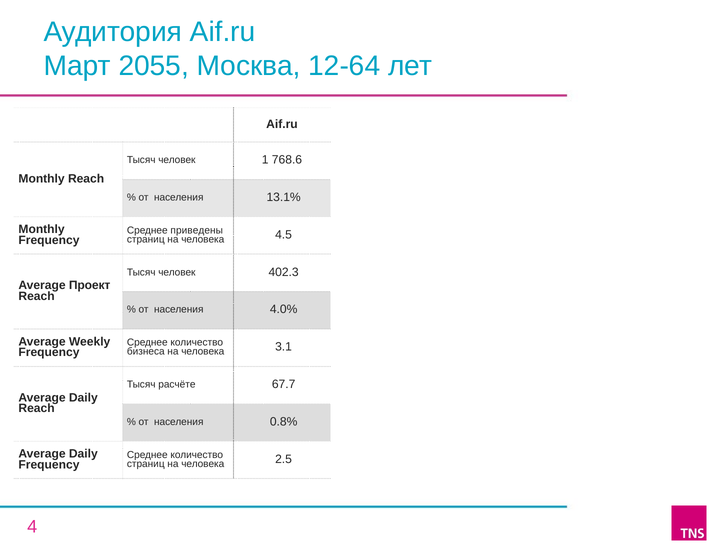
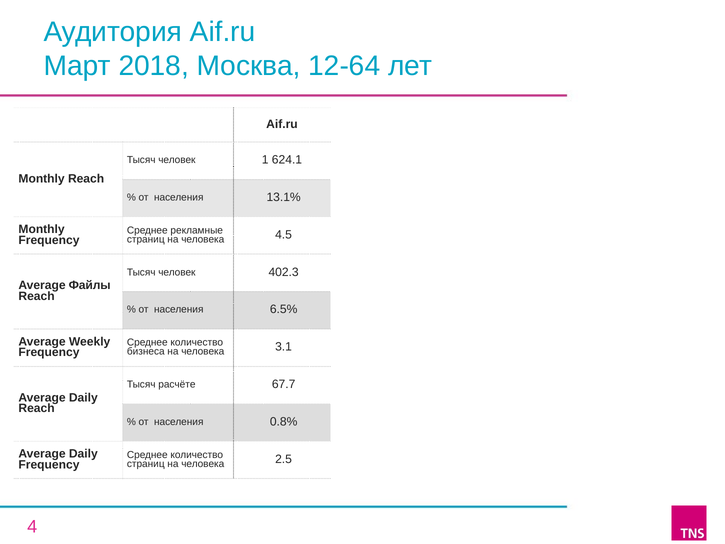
2055: 2055 -> 2018 (154, 66)
768.6: 768.6 -> 624.1 (287, 160)
приведены: приведены -> рекламные (197, 230)
Проект: Проект -> Файлы (90, 285)
4.0%: 4.0% -> 6.5% (284, 309)
